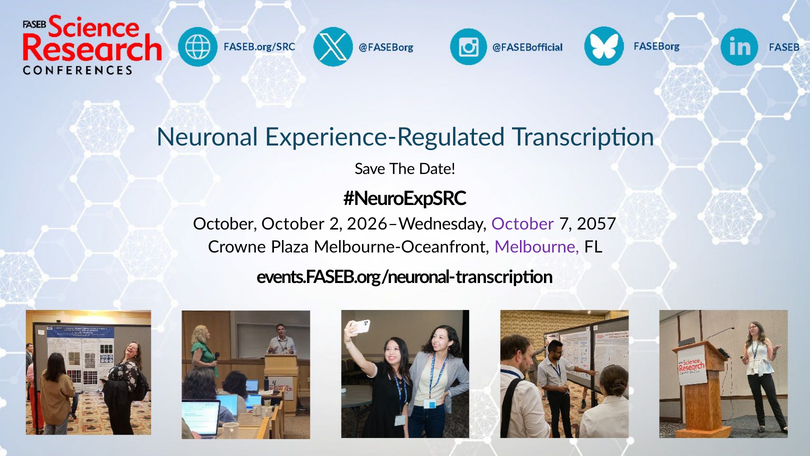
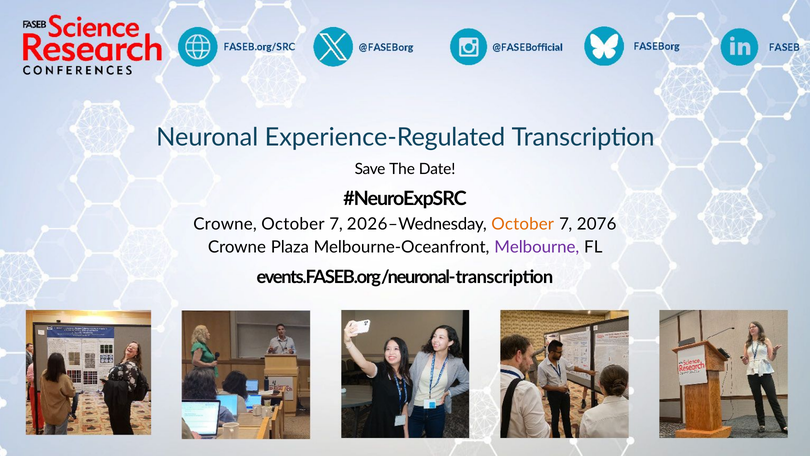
October: October -> Crowne (225, 224)
2: 2 -> 7 (336, 224)
October colour: purple -> orange (523, 224)
2057: 2057 -> 2076 (597, 224)
